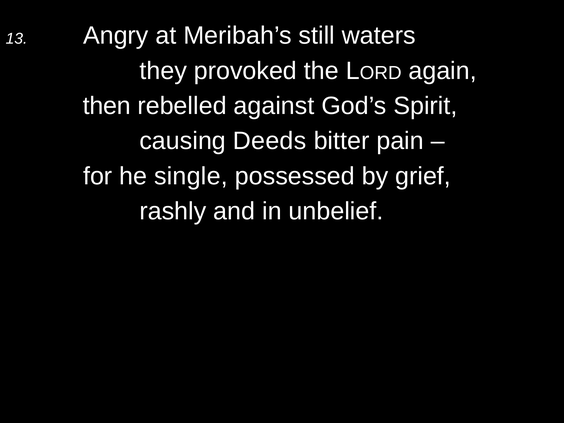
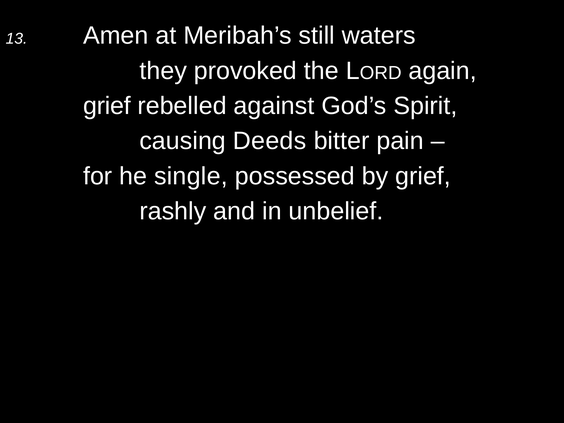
Angry: Angry -> Amen (116, 36)
then: then -> grief (107, 106)
